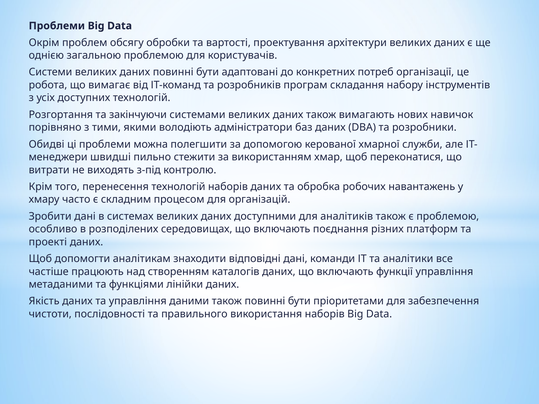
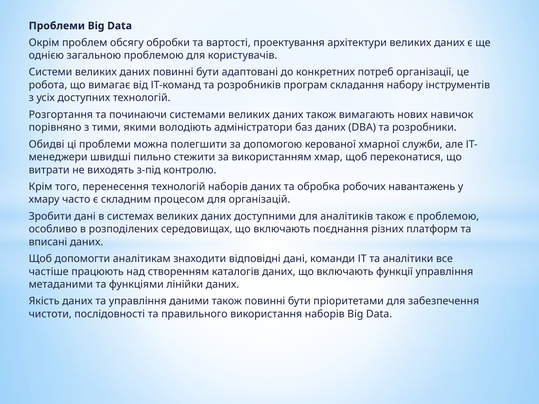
закінчуючи: закінчуючи -> починаючи (138, 115)
проекті: проекті -> вписані (48, 242)
